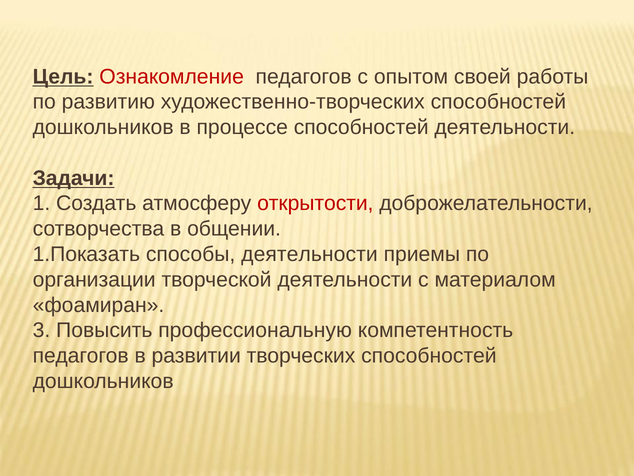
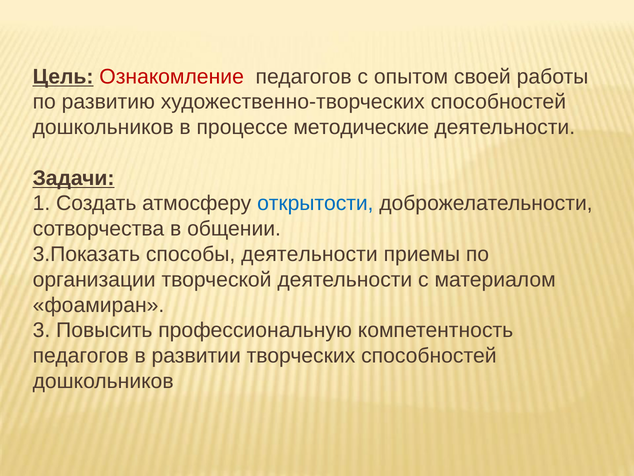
процессе способностей: способностей -> методические (361, 127)
открытости colour: red -> blue (315, 203)
1.Показать: 1.Показать -> 3.Показать (86, 254)
